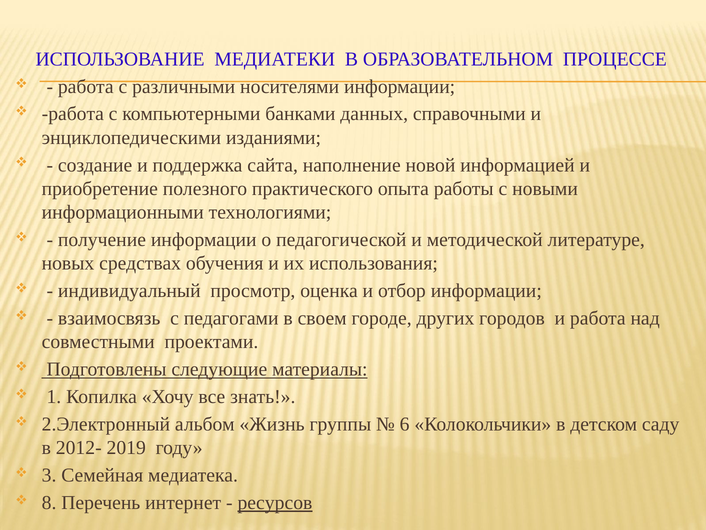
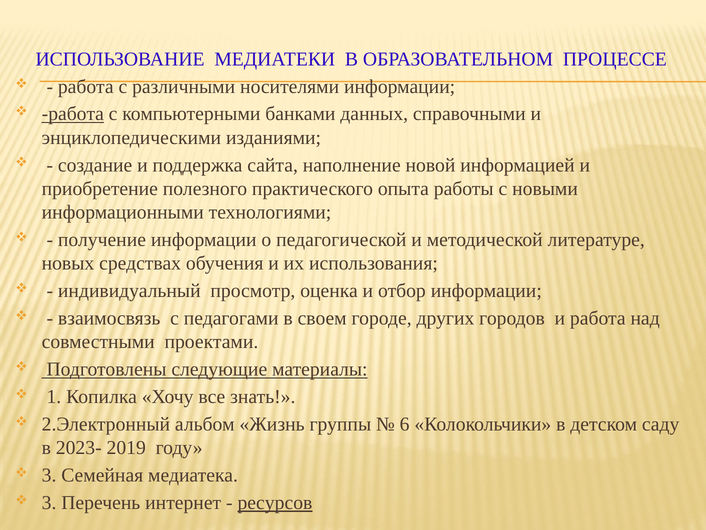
работа underline: none -> present (73, 114)
2012-: 2012- -> 2023- (79, 447)
8: 8 -> 3 (49, 502)
